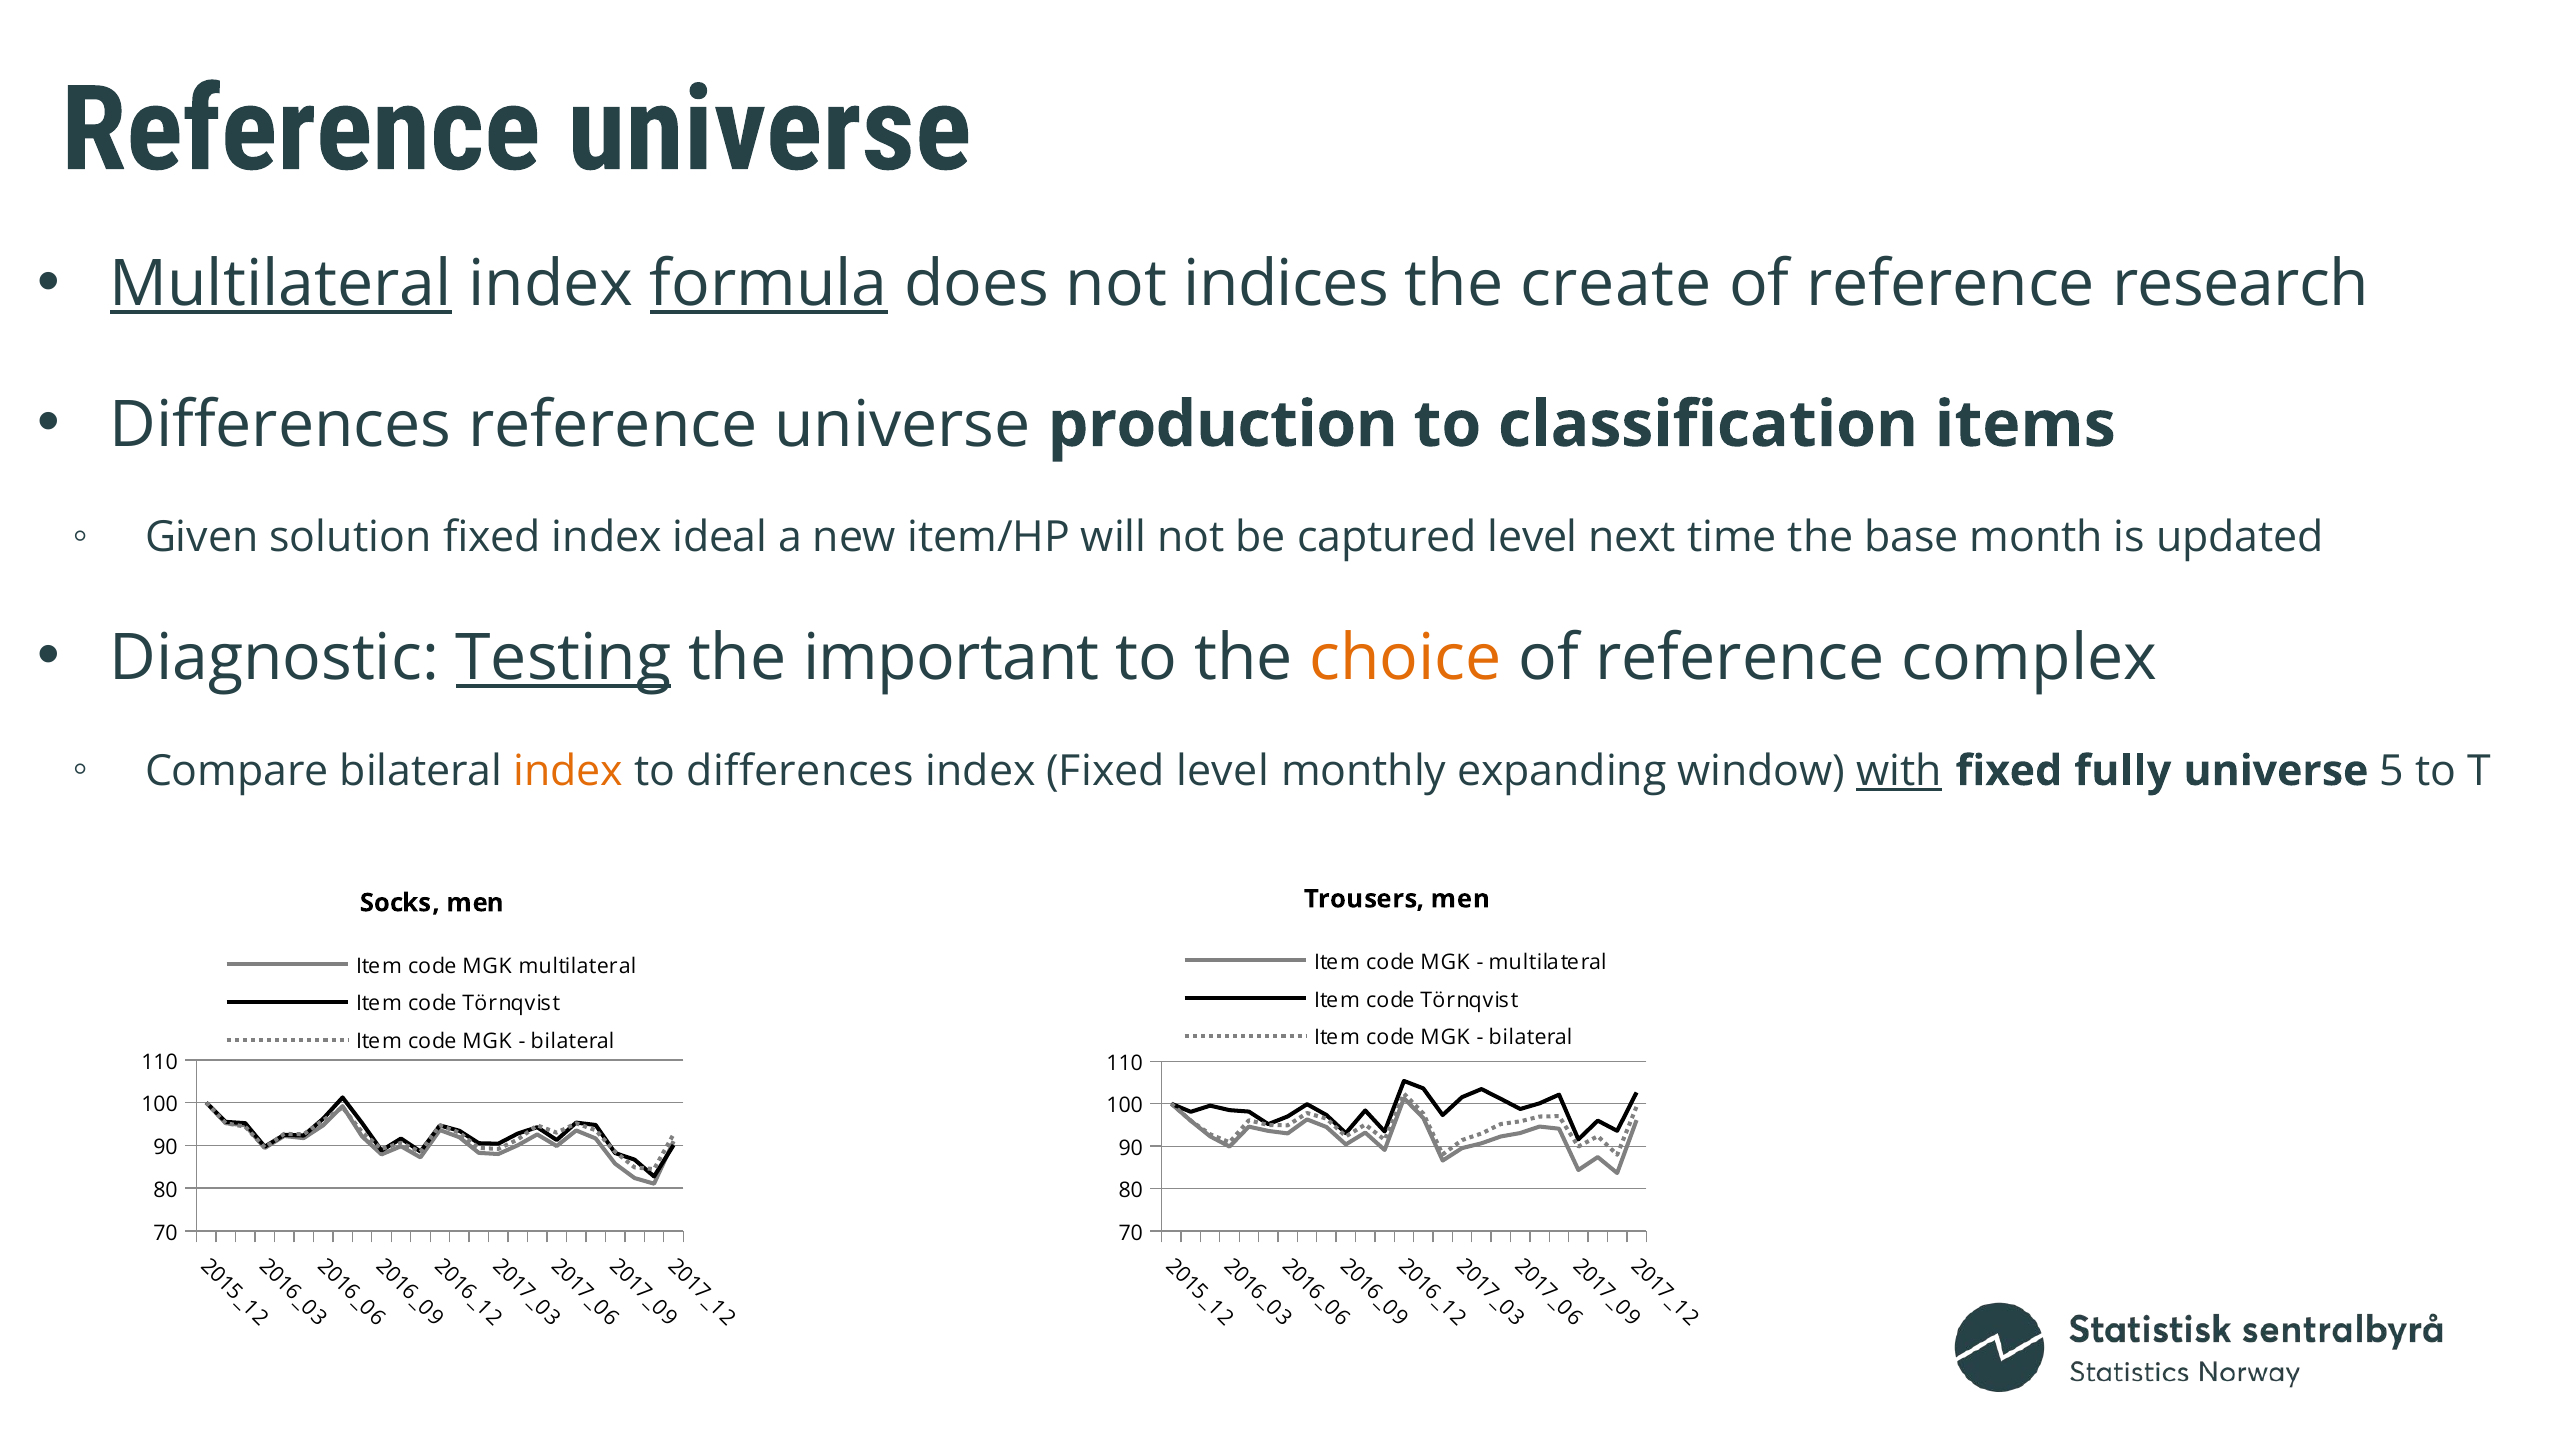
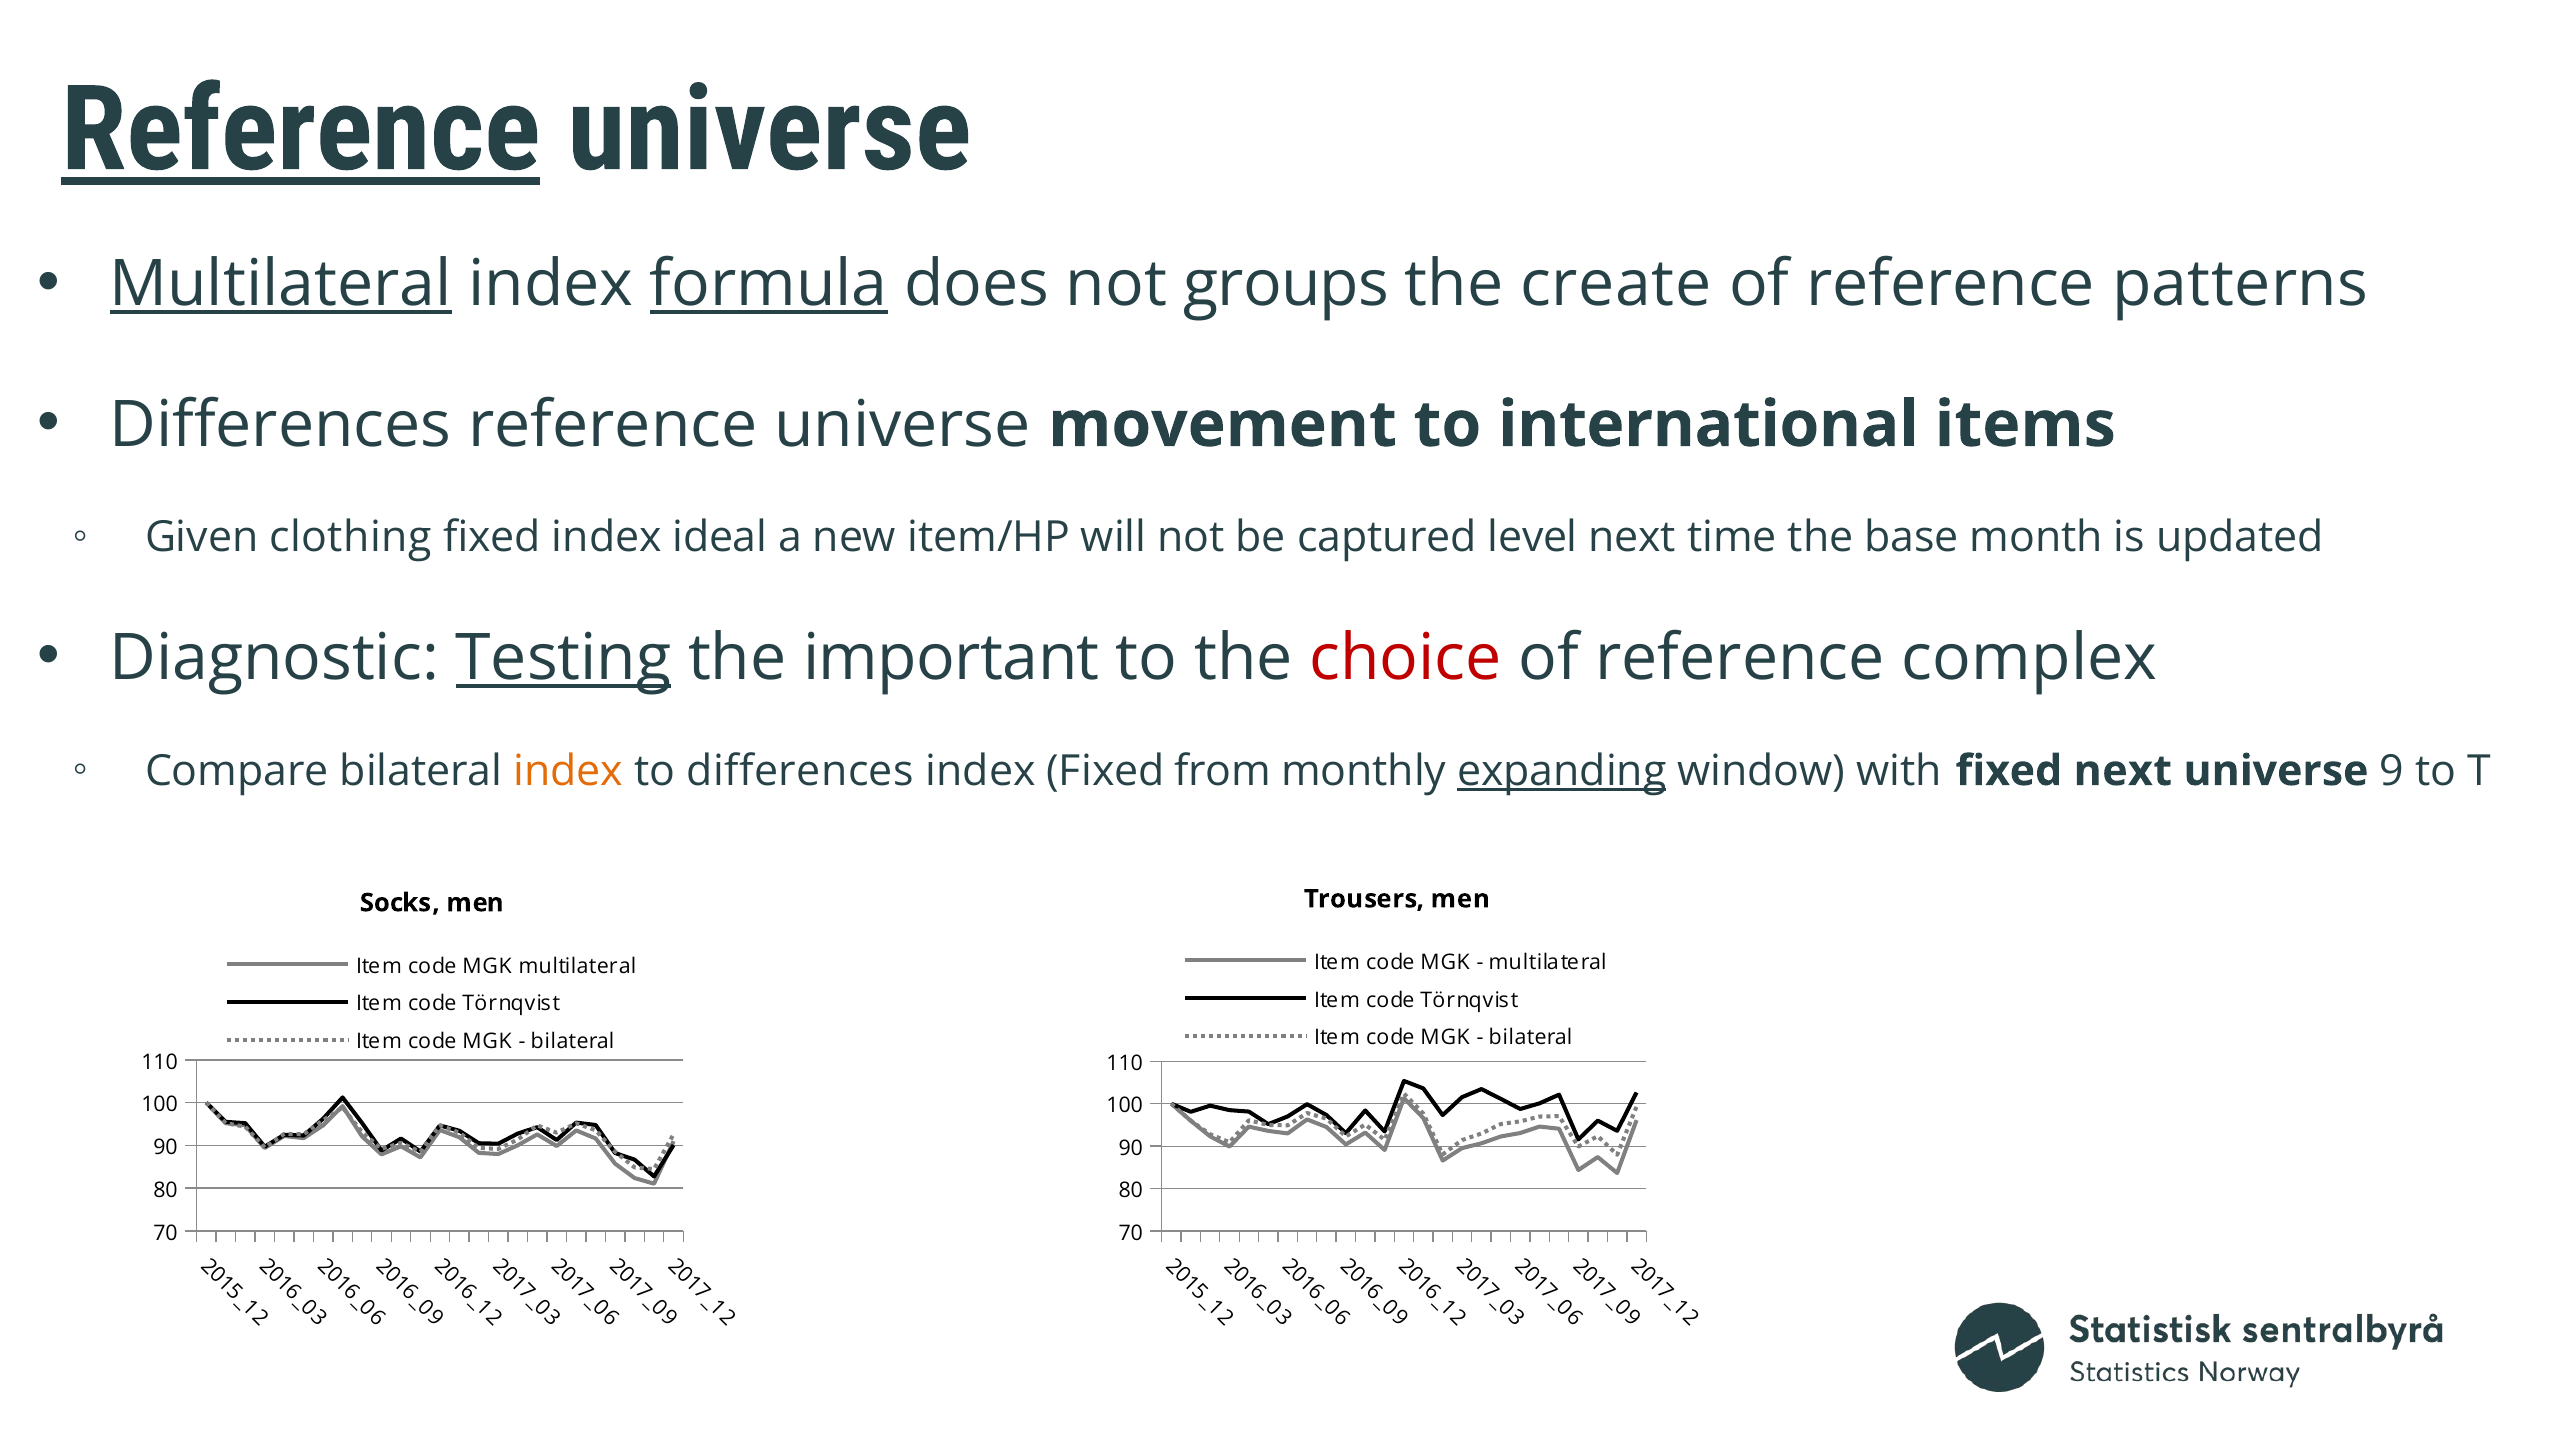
Reference underline: none -> present (301, 130)
indices: indices -> groups (1286, 285)
research: research -> patterns (2240, 285)
production: production -> movement (1223, 425)
classification: classification -> international (1708, 425)
solution: solution -> clothing (351, 538)
choice colour: orange -> red (1406, 658)
Fixed level: level -> from (1223, 771)
expanding underline: none -> present (1562, 771)
with underline: present -> none (1899, 771)
fixed fully: fully -> next (2123, 771)
universe 5: 5 -> 9 (2392, 771)
